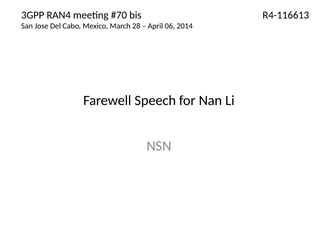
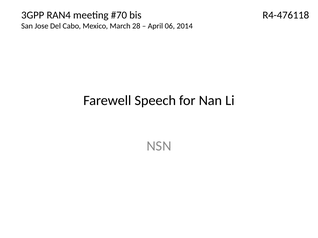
R4-116613: R4-116613 -> R4-476118 (286, 15)
